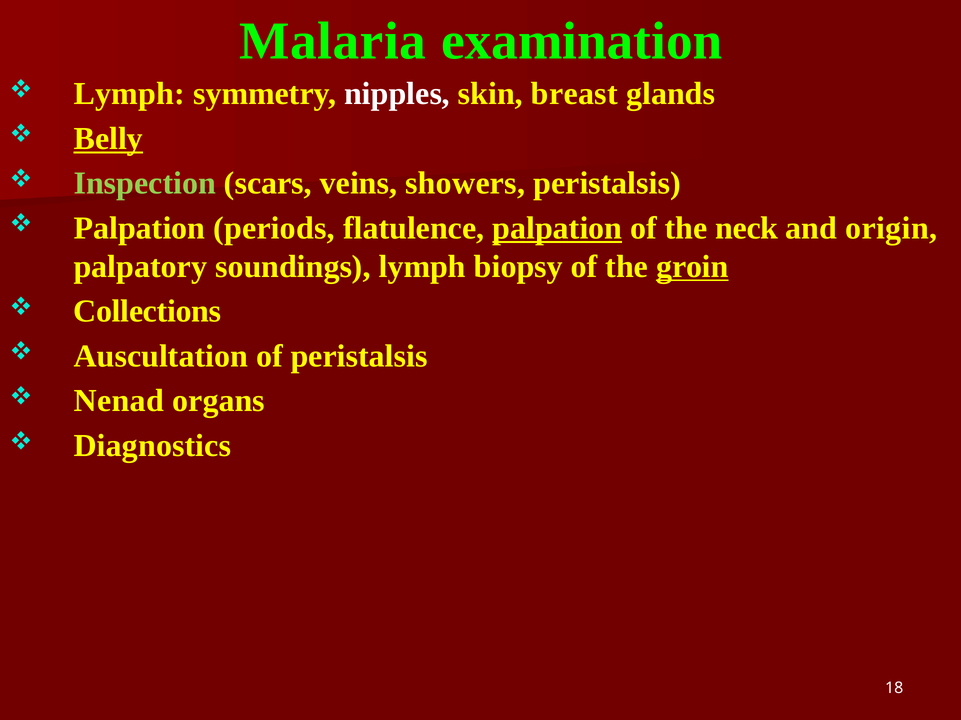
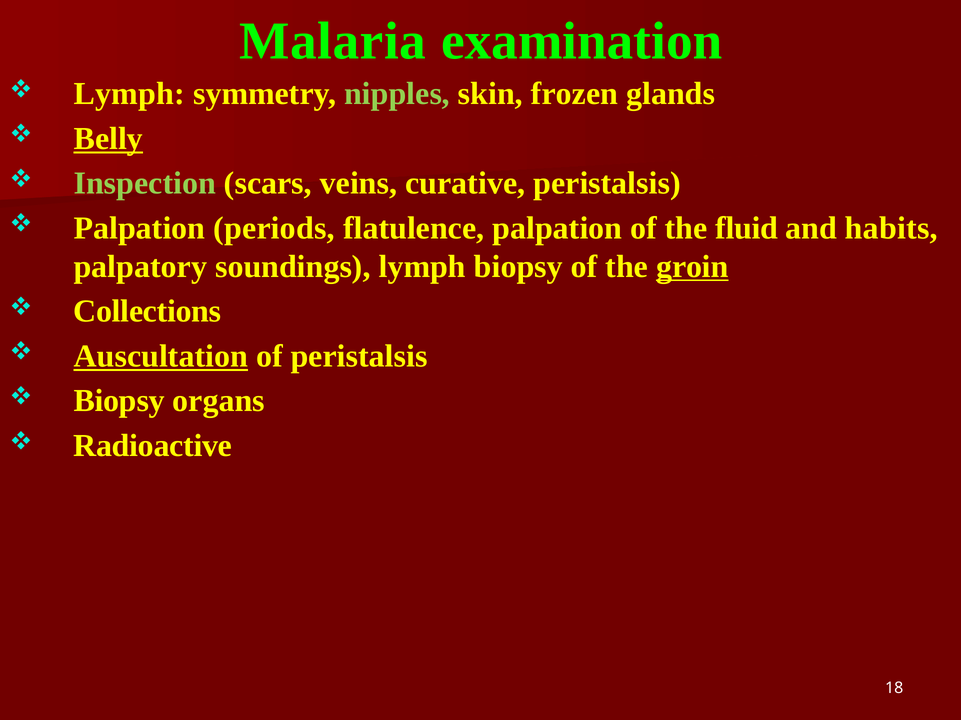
nipples colour: white -> light green (397, 94)
breast: breast -> frozen (575, 94)
showers: showers -> curative (465, 184)
palpation underline: present -> none (557, 228)
neck: neck -> fluid (747, 228)
origin: origin -> habits (891, 228)
Auscultation underline: none -> present (161, 356)
Nenad: Nenad -> Biopsy (119, 401)
Diagnostics: Diagnostics -> Radioactive (153, 446)
